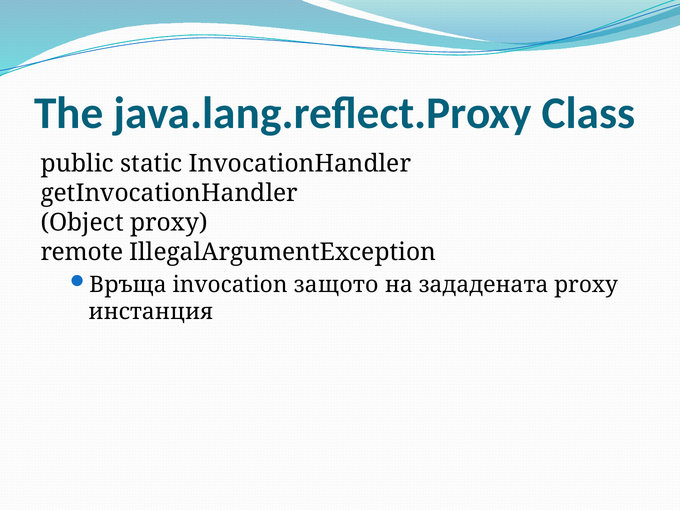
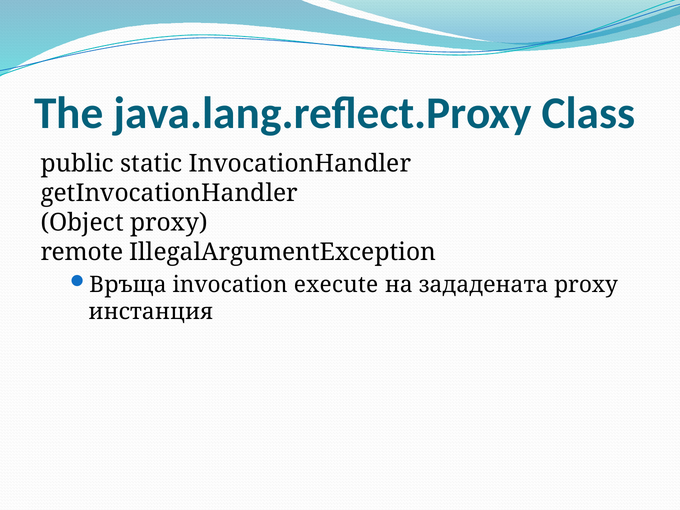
защото: защото -> execute (336, 285)
